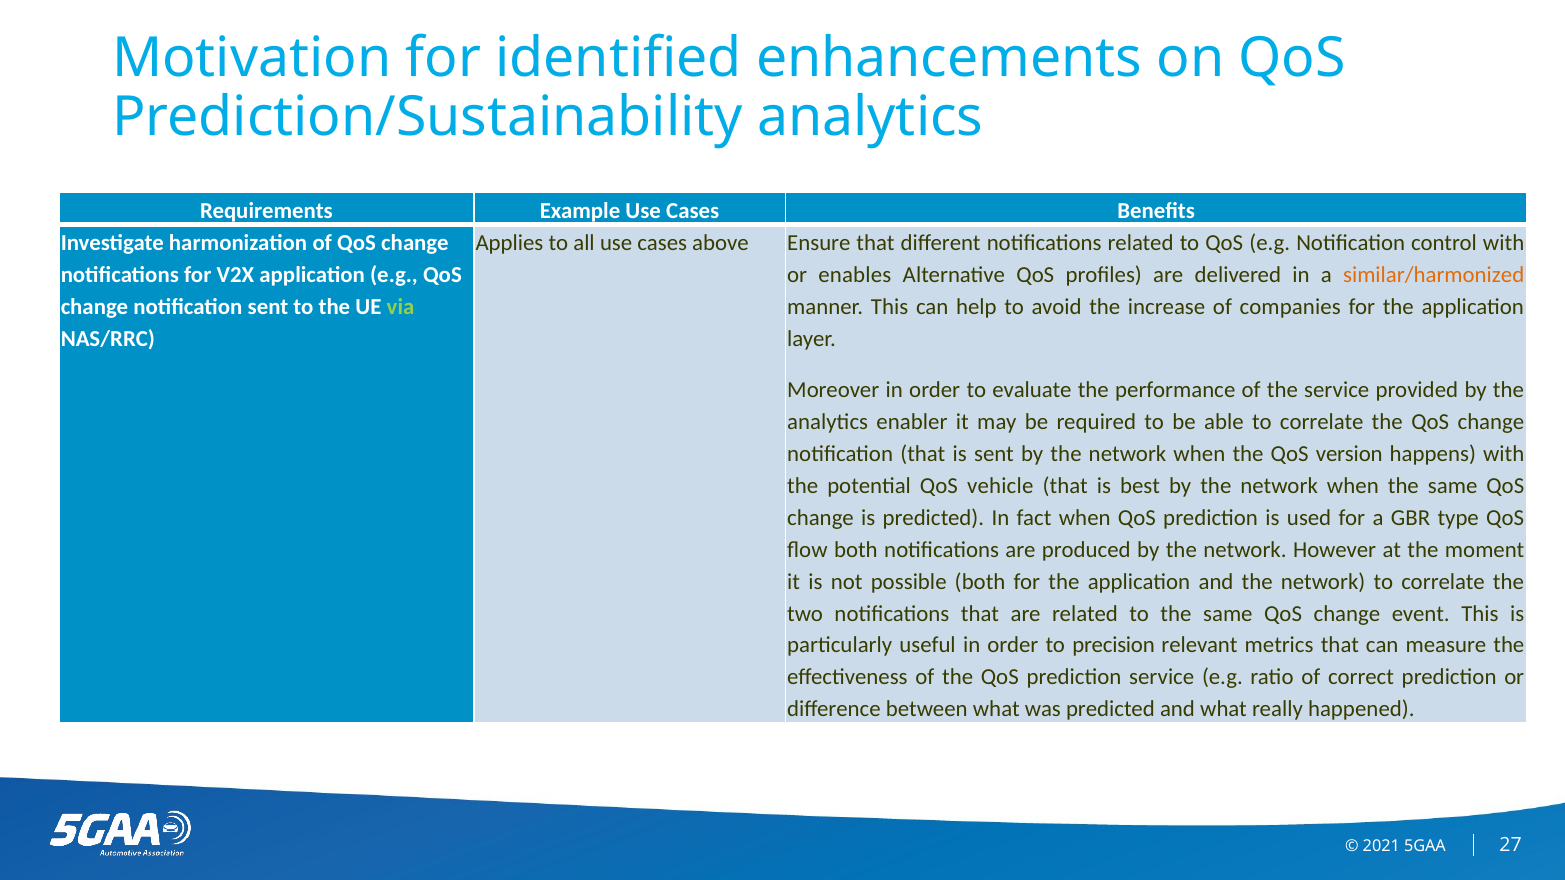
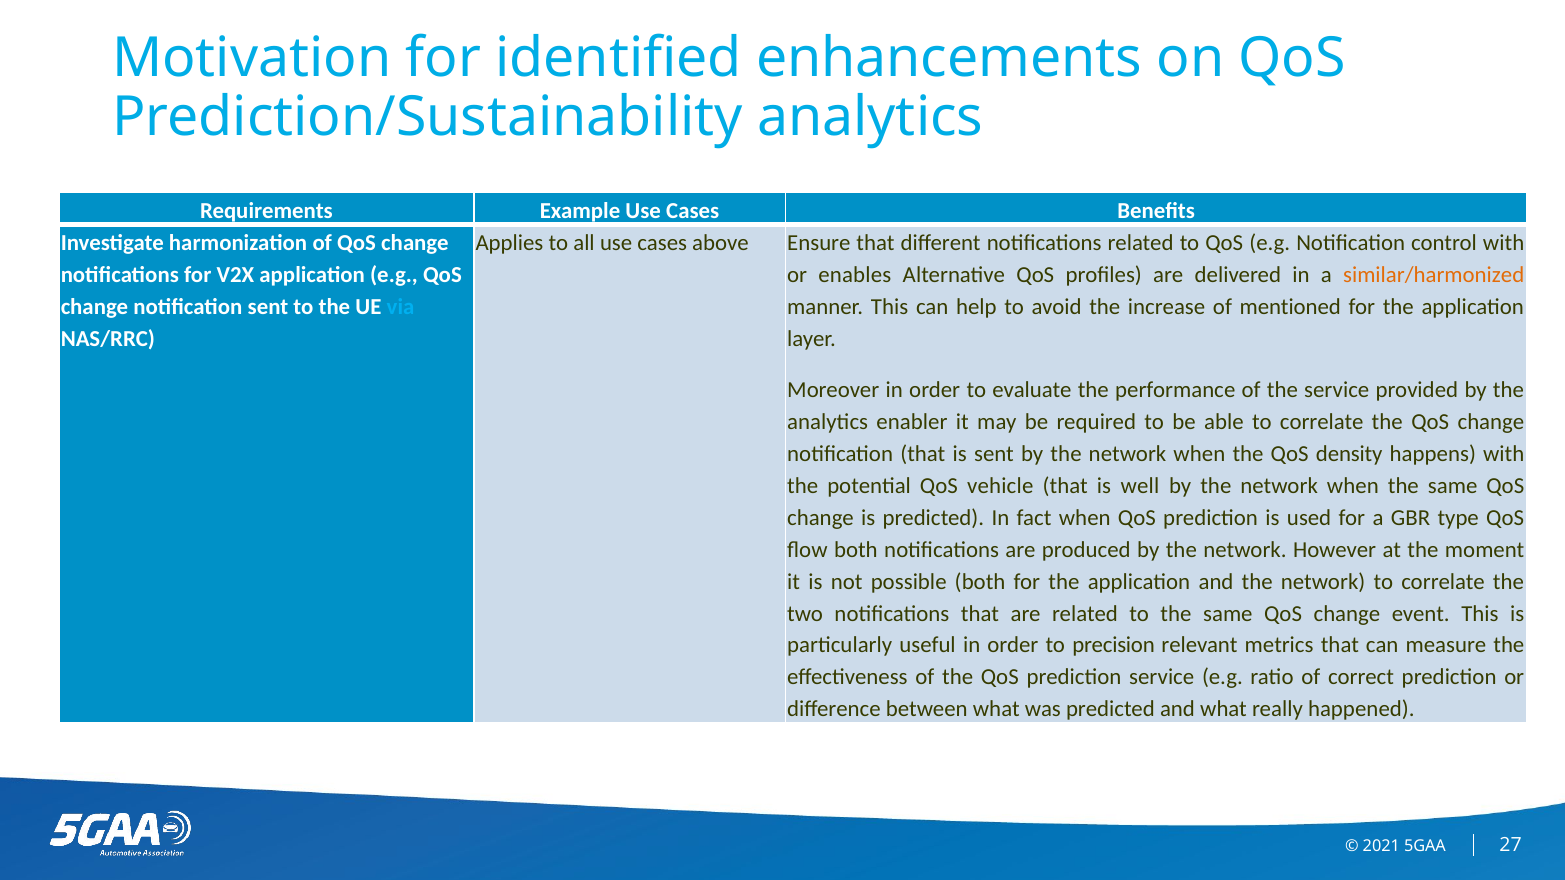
via colour: light green -> light blue (401, 307)
companies: companies -> mentioned (1290, 307)
version: version -> density (1349, 454)
best: best -> well (1140, 486)
